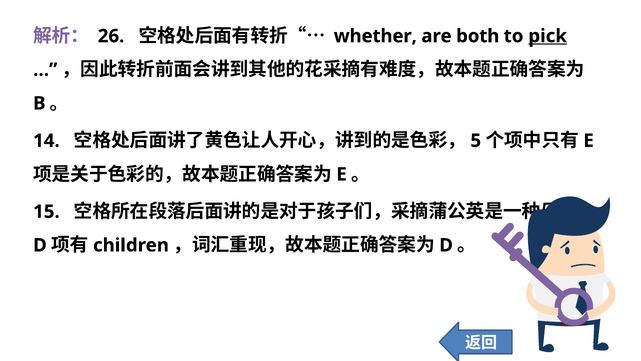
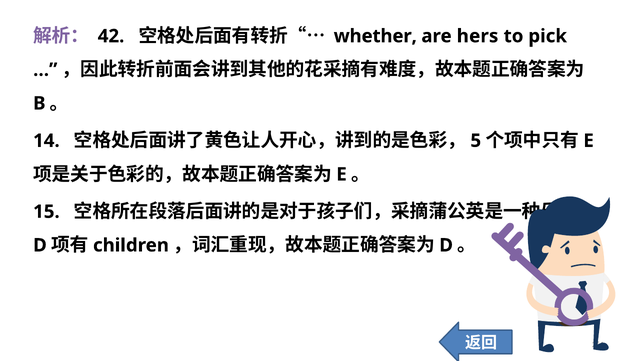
26: 26 -> 42 (111, 36)
both: both -> hers (478, 36)
pick underline: present -> none (548, 36)
